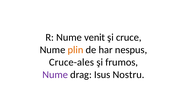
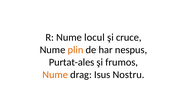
venit: venit -> locul (95, 37)
Cruce-ales: Cruce-ales -> Purtat-ales (72, 62)
Nume colour: purple -> orange (55, 75)
